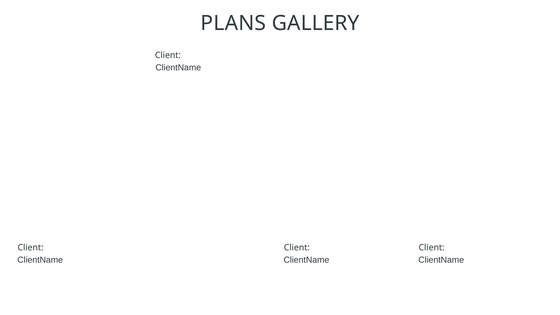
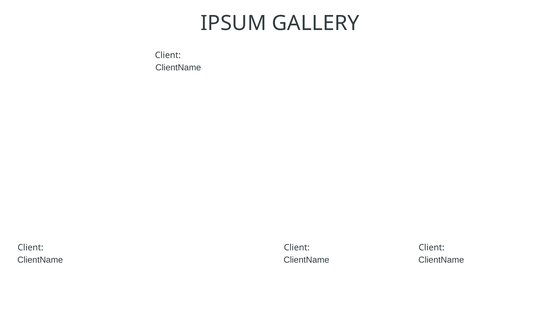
PLANS: PLANS -> IPSUM (233, 23)
